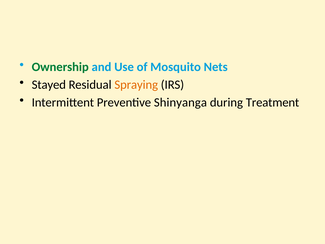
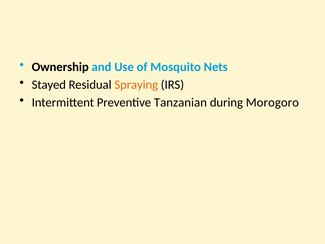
Ownership colour: green -> black (60, 67)
Shinyanga: Shinyanga -> Tanzanian (180, 102)
Treatment: Treatment -> Morogoro (272, 102)
